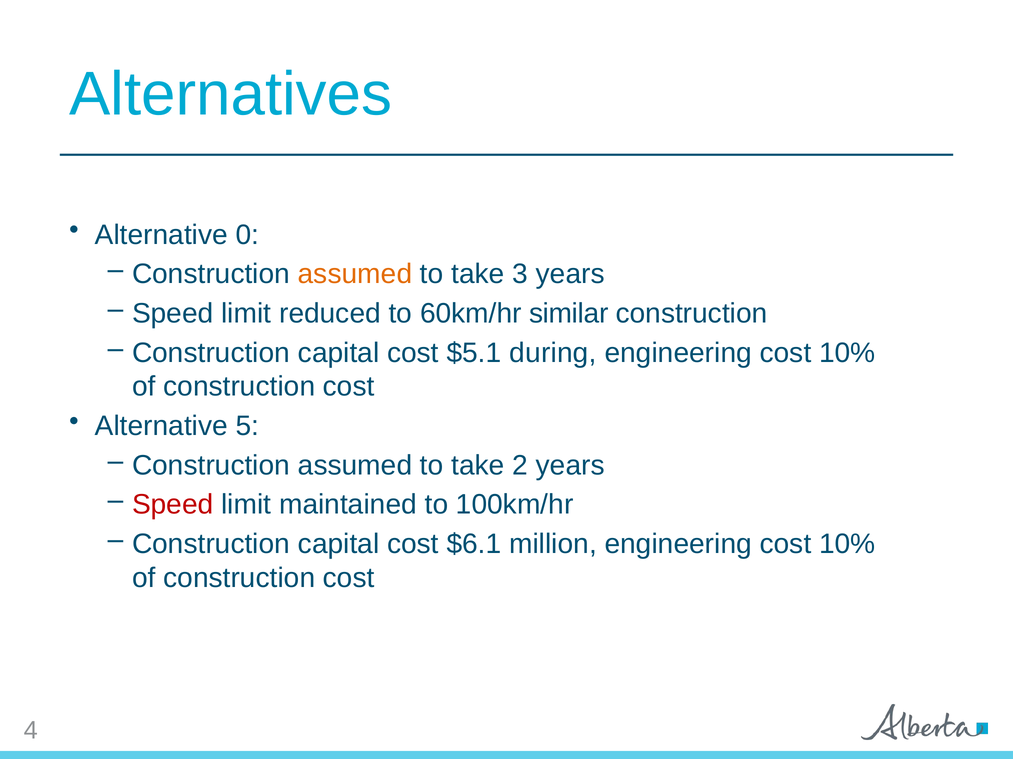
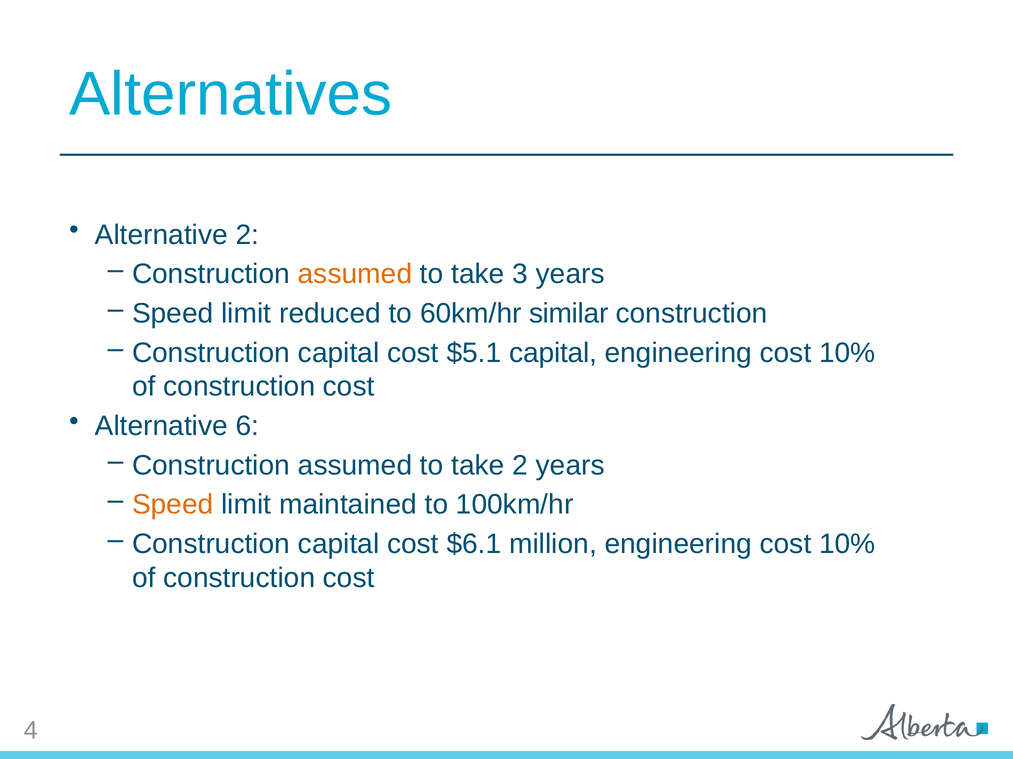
Alternative 0: 0 -> 2 (247, 235)
$5.1 during: during -> capital (553, 353)
5: 5 -> 6 (247, 426)
Speed colour: red -> orange (173, 505)
